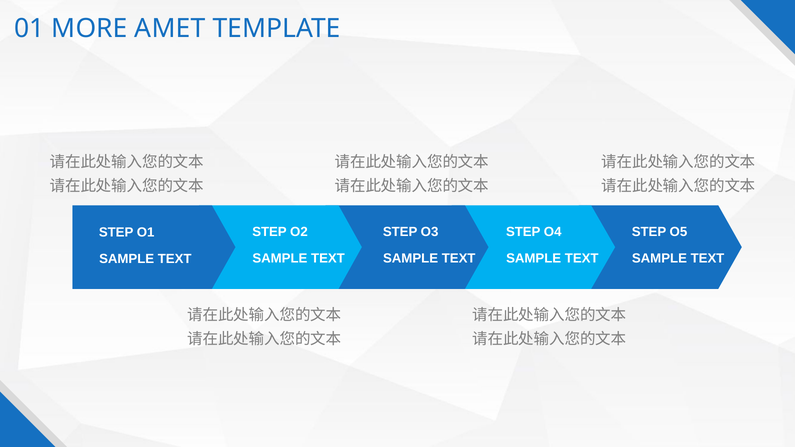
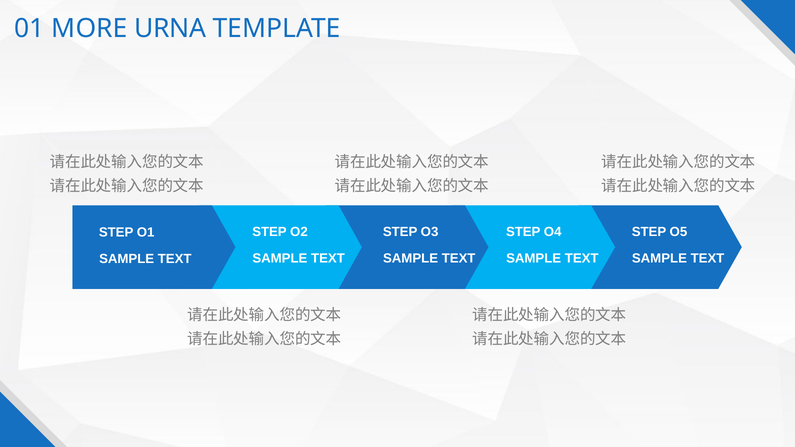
AMET: AMET -> URNA (170, 29)
